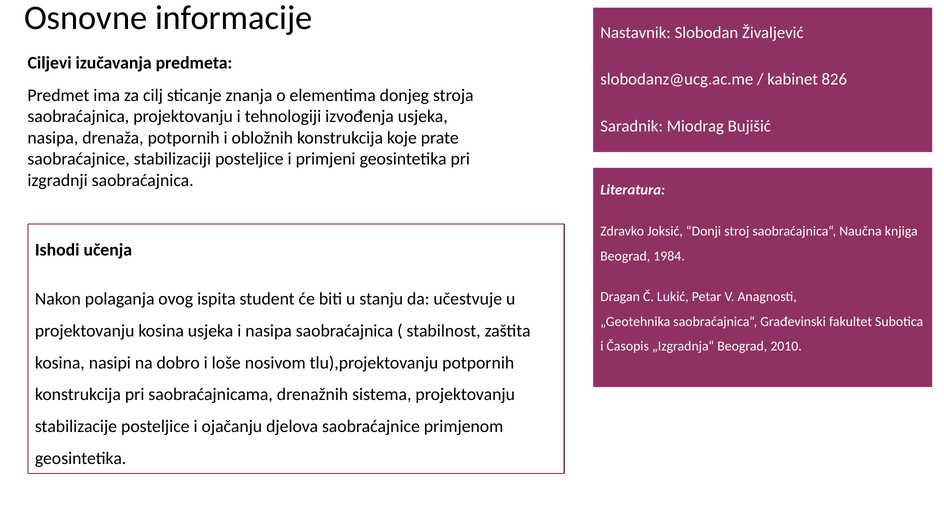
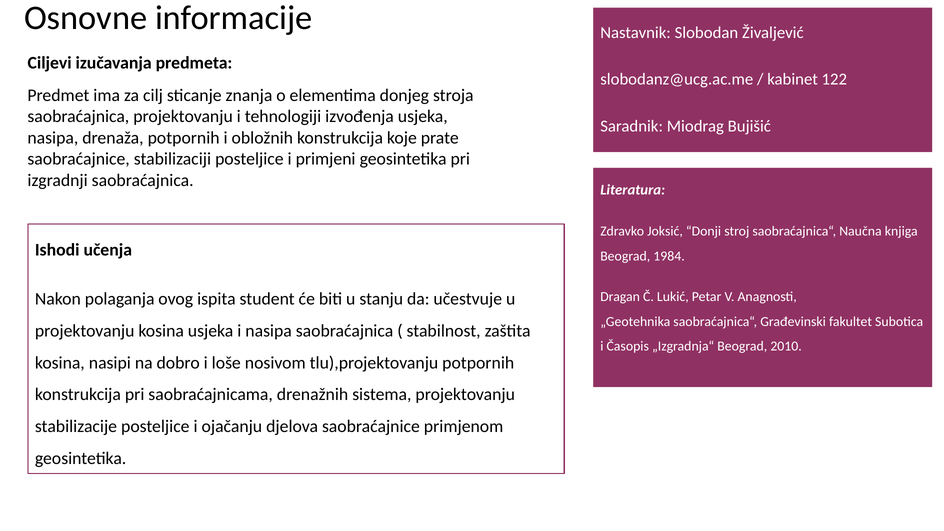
826: 826 -> 122 (834, 79)
